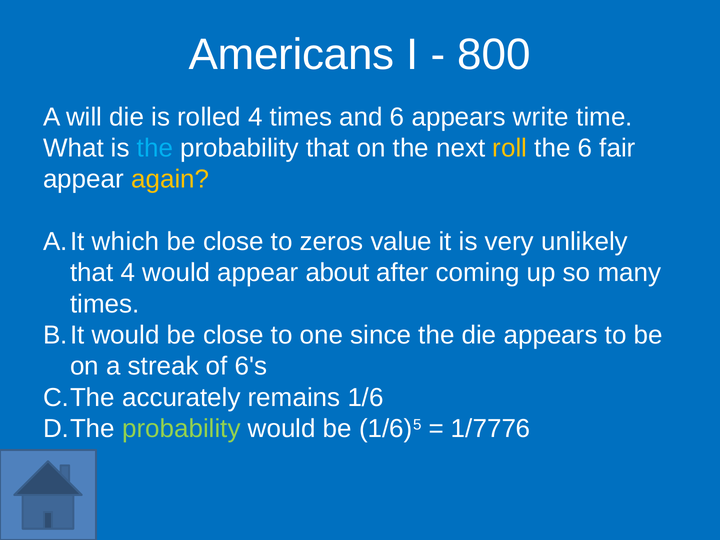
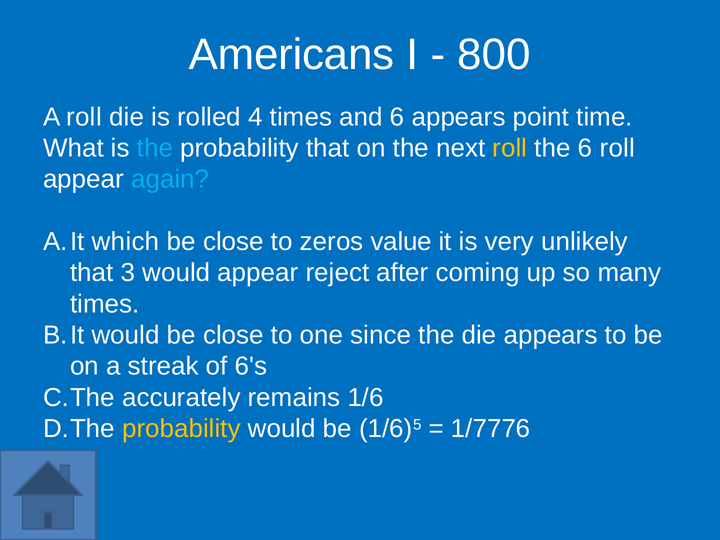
A will: will -> roll (84, 117)
write: write -> point (541, 117)
6 fair: fair -> roll (617, 148)
again colour: yellow -> light blue (170, 179)
that 4: 4 -> 3 (128, 273)
about: about -> reject (337, 273)
probability colour: light green -> yellow (181, 429)
